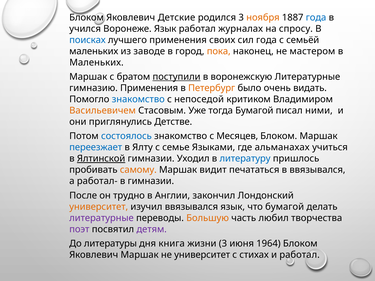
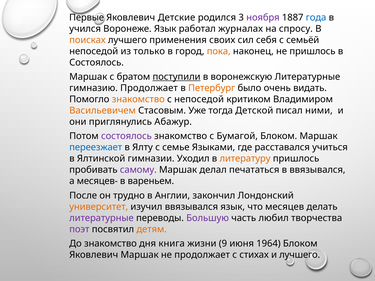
Блоком: Блоком -> Первые (87, 17)
ноября colour: orange -> purple (263, 17)
поисках colour: blue -> orange (87, 40)
сил года: года -> себя (266, 40)
маленьких: маленьких -> непоседой (94, 51)
заводе: заводе -> только (149, 51)
не мастером: мастером -> пришлось (312, 51)
Маленьких: Маленьких -> Состоялось (97, 62)
гимназию Применения: Применения -> Продолжает (149, 88)
знакомство colour: blue -> orange (138, 99)
тогда Бумагой: Бумагой -> Детской (254, 111)
Детстве: Детстве -> Абажур (173, 122)
состоялось colour: blue -> purple (126, 136)
Месяцев: Месяцев -> Бумагой (237, 136)
альманахах: альманахах -> расставался (282, 147)
Ялтинской underline: present -> none (101, 159)
литературу colour: blue -> orange (245, 159)
самому colour: orange -> purple (138, 170)
видит: видит -> делал (213, 170)
работал-: работал- -> месяцев- (97, 181)
в гимназии: гимназии -> вареньем (151, 181)
что бумагой: бумагой -> месяцев (285, 207)
Большую colour: orange -> purple (208, 218)
детям colour: purple -> orange (152, 229)
До литературы: литературы -> знакомство (110, 244)
жизни 3: 3 -> 9 (223, 244)
не университет: университет -> продолжает (202, 255)
и работал: работал -> лучшего (300, 255)
